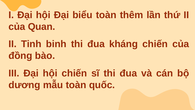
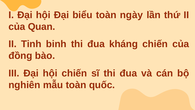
thêm: thêm -> ngày (131, 15)
dương: dương -> nghiên (24, 85)
